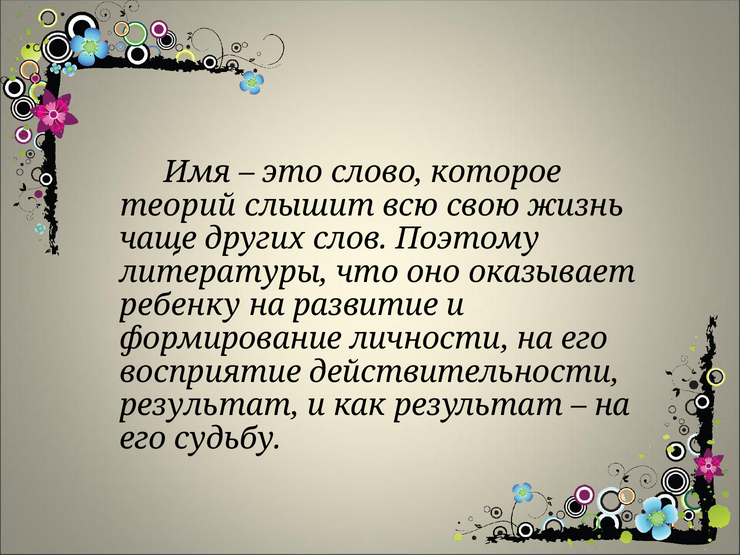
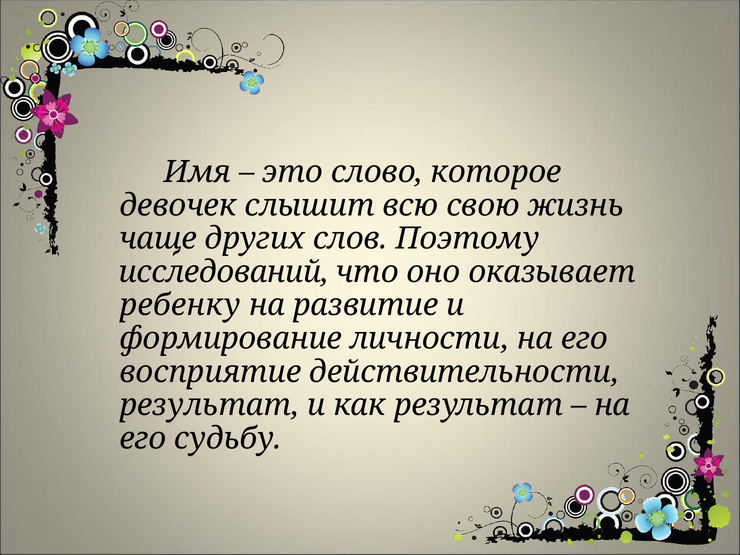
теорий: теорий -> девочек (178, 205)
литературы: литературы -> исследований (224, 272)
